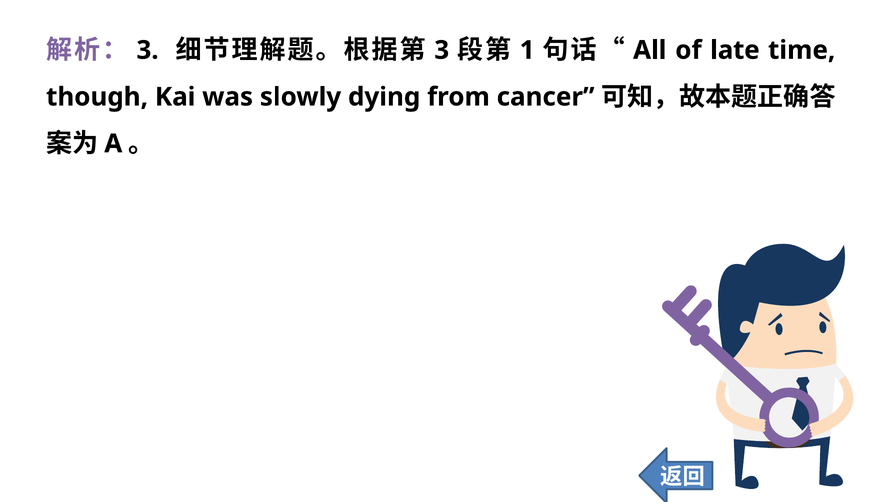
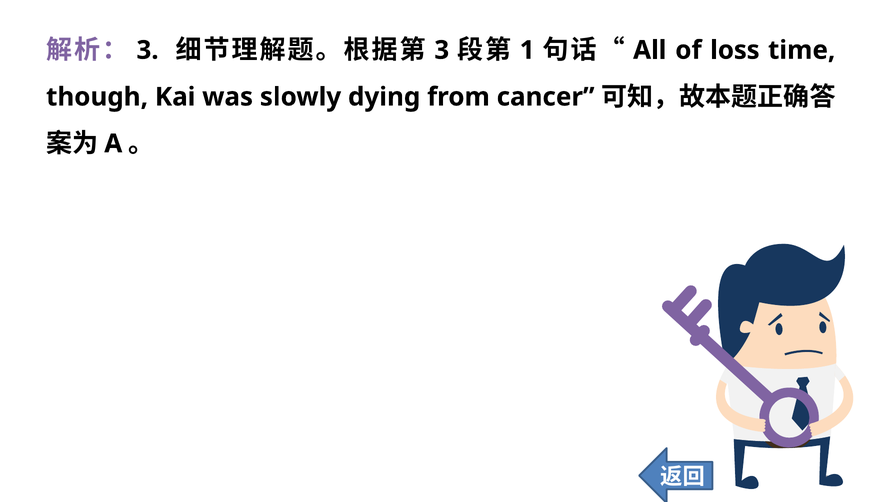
late: late -> loss (735, 50)
